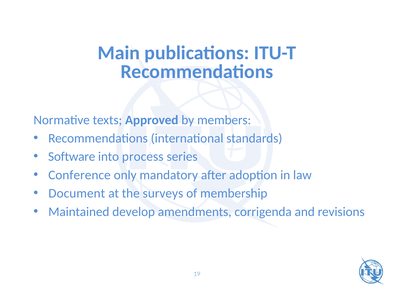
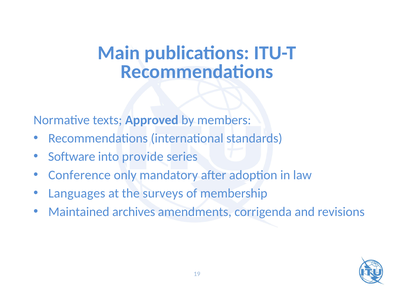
process: process -> provide (143, 157)
Document: Document -> Languages (77, 194)
develop: develop -> archives (134, 212)
